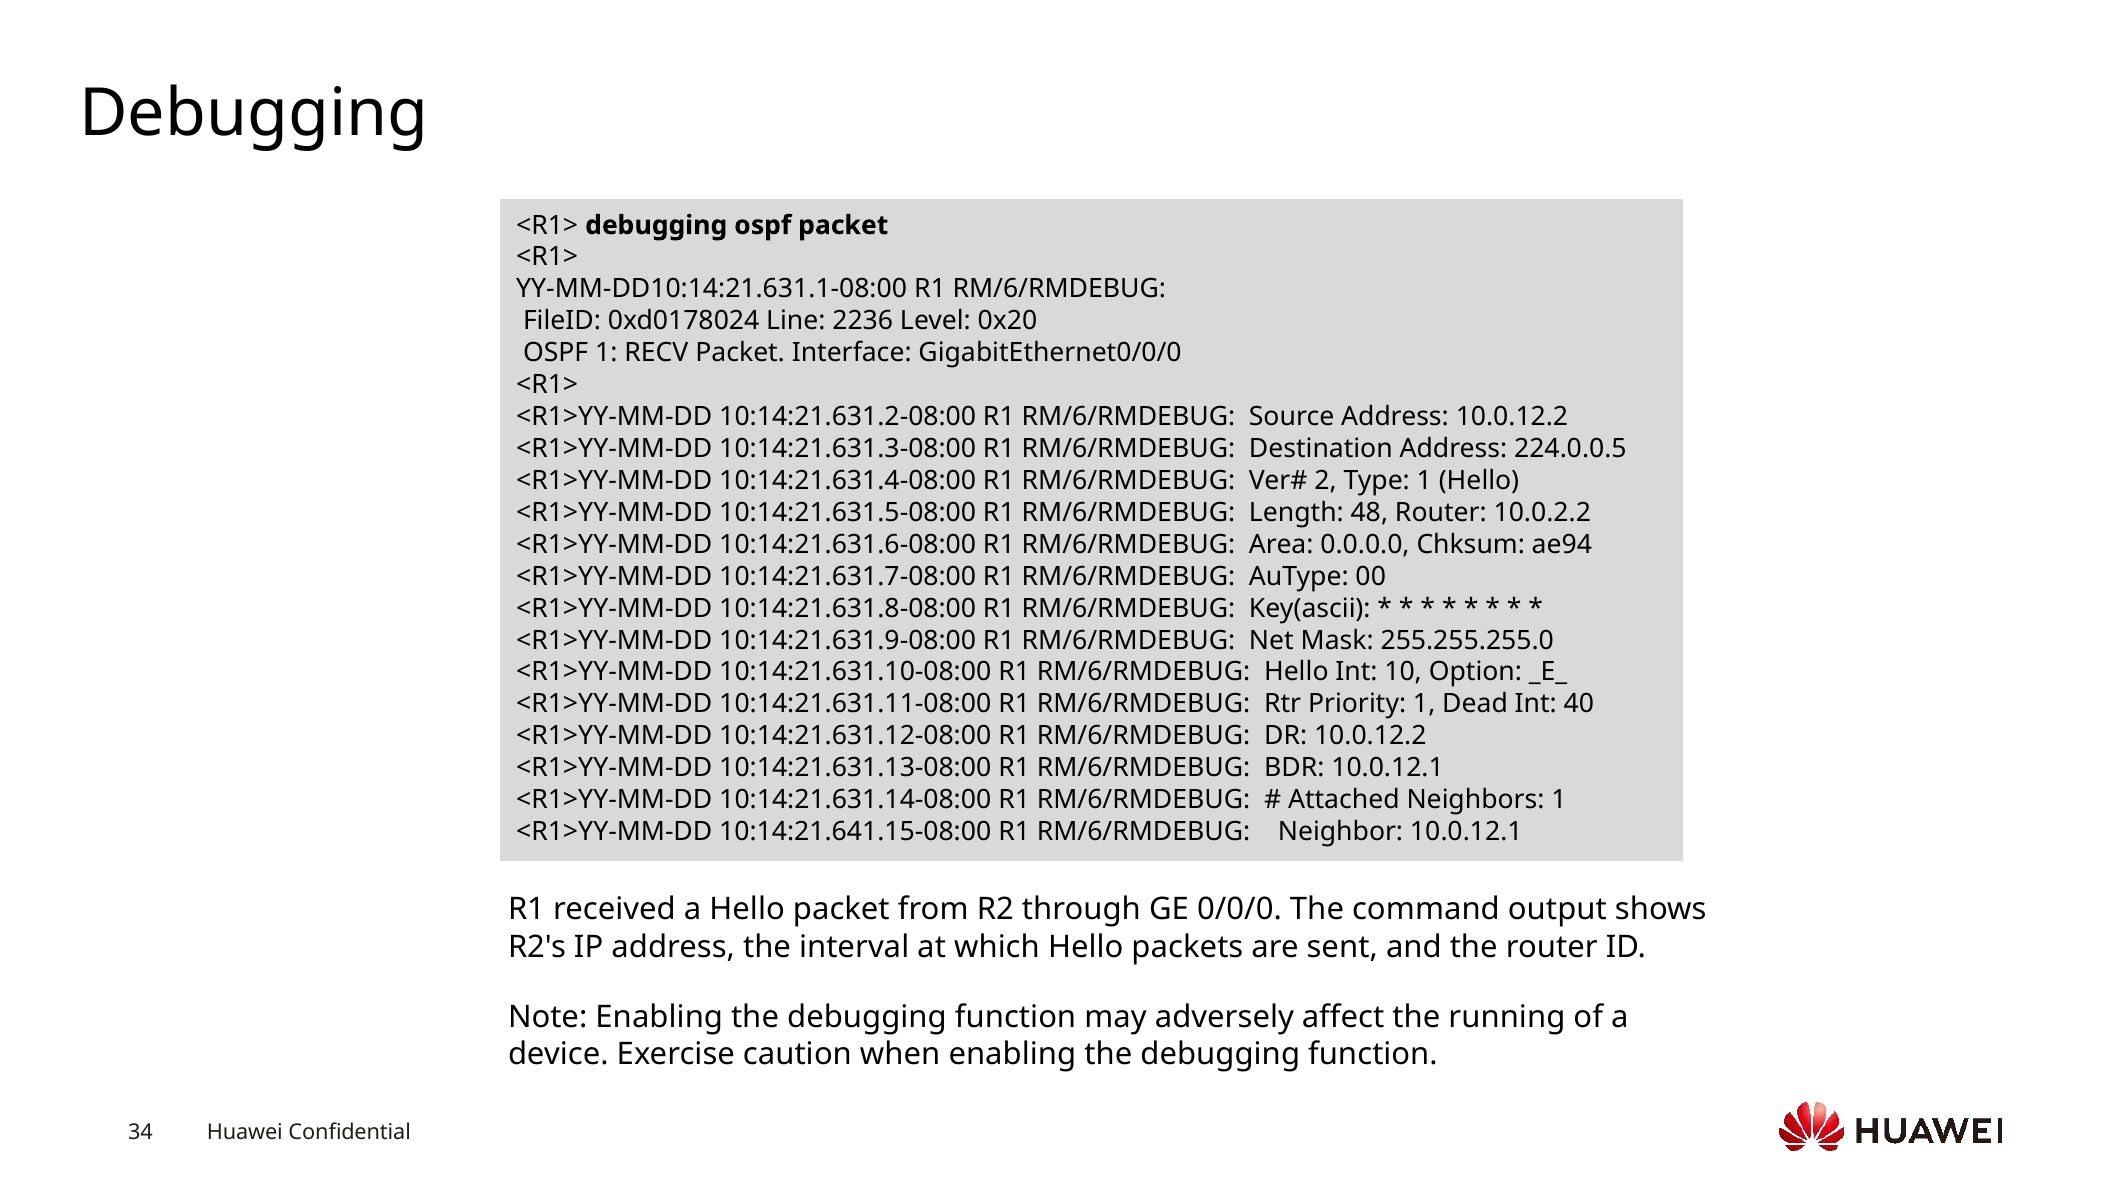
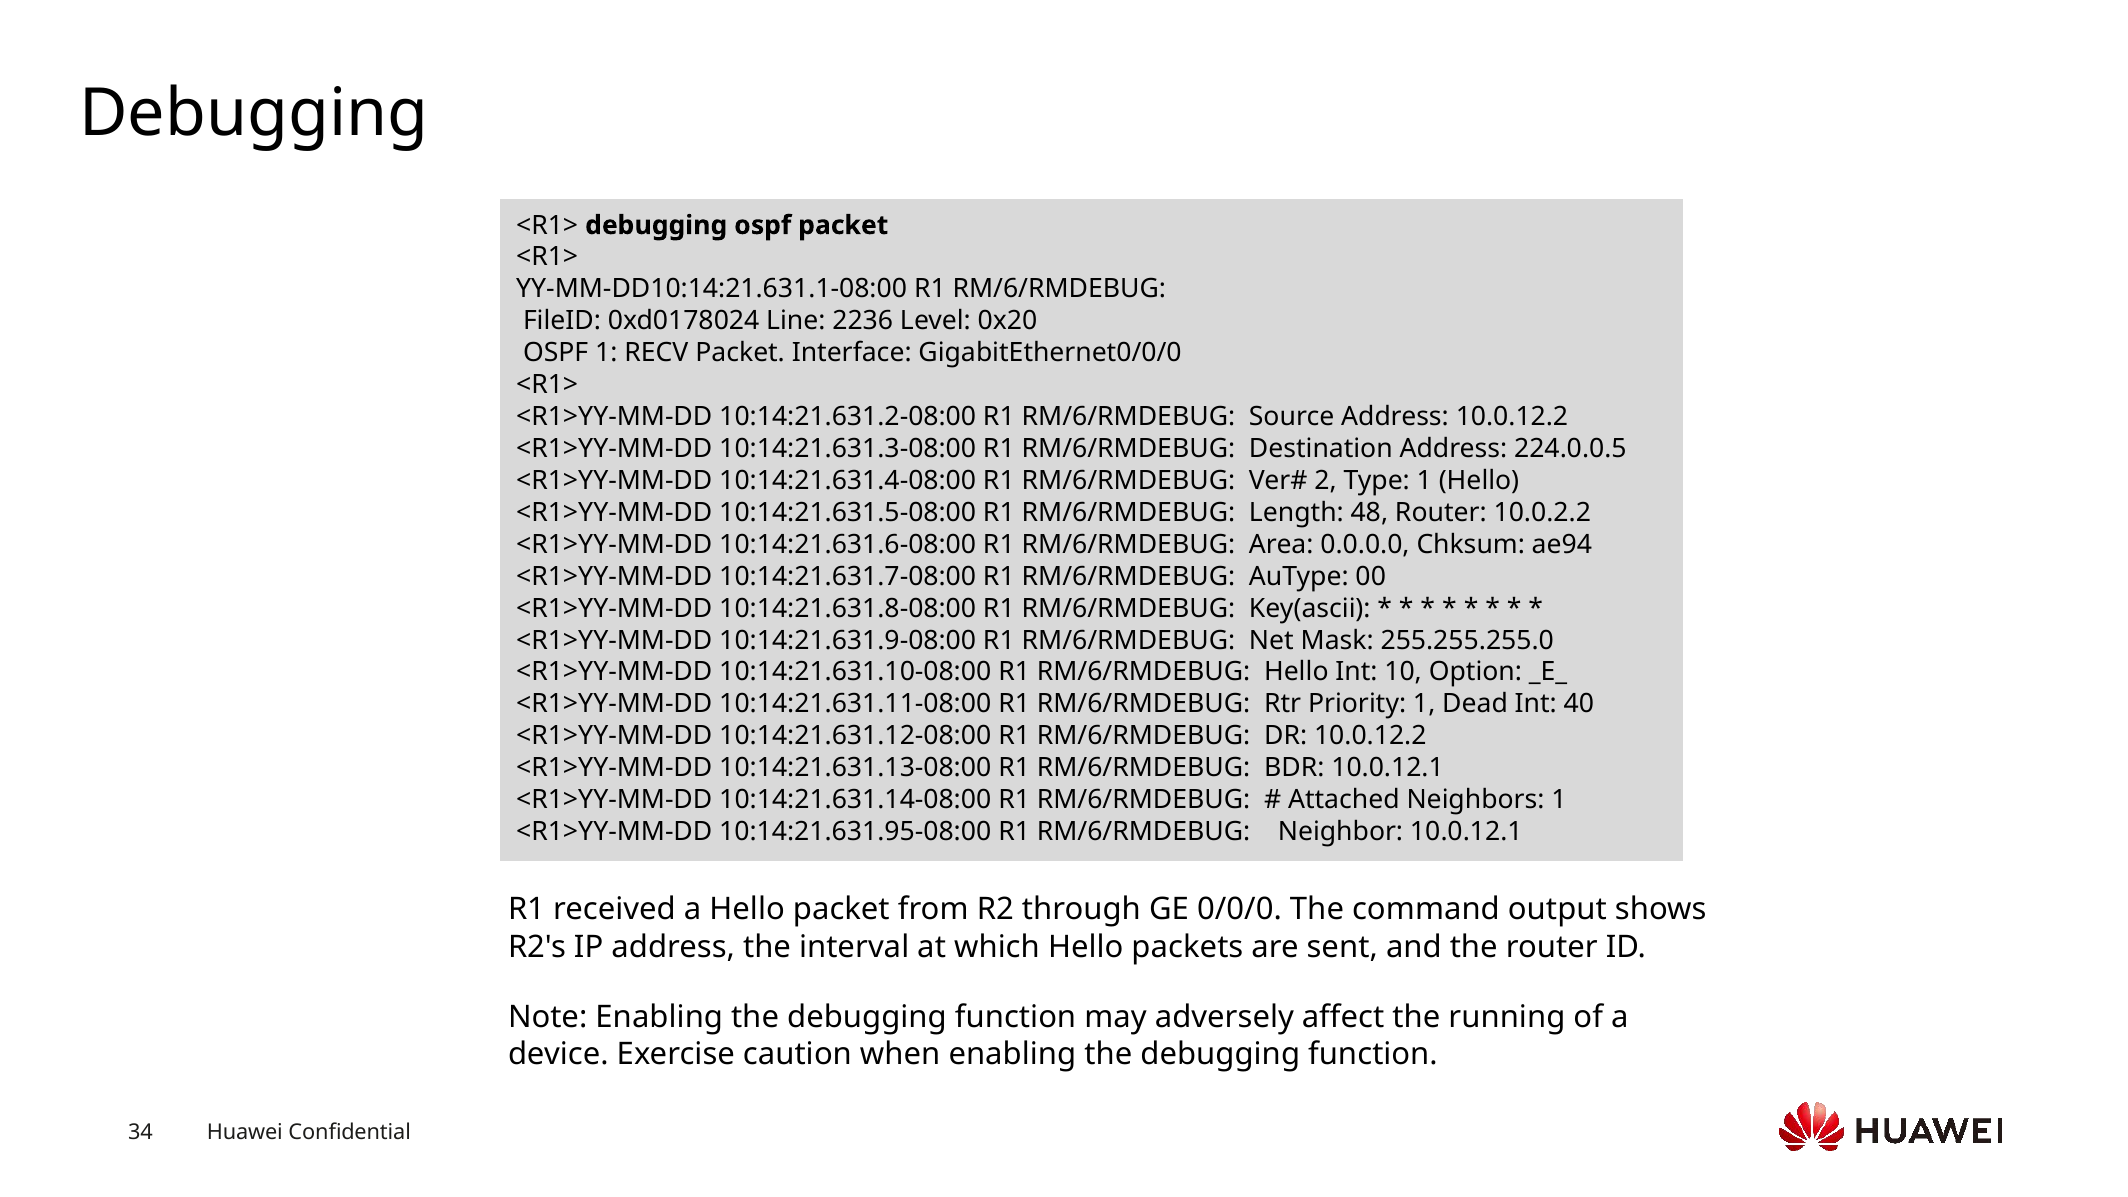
10:14:21.641.15-08:00: 10:14:21.641.15-08:00 -> 10:14:21.631.95-08:00 (855, 832)
